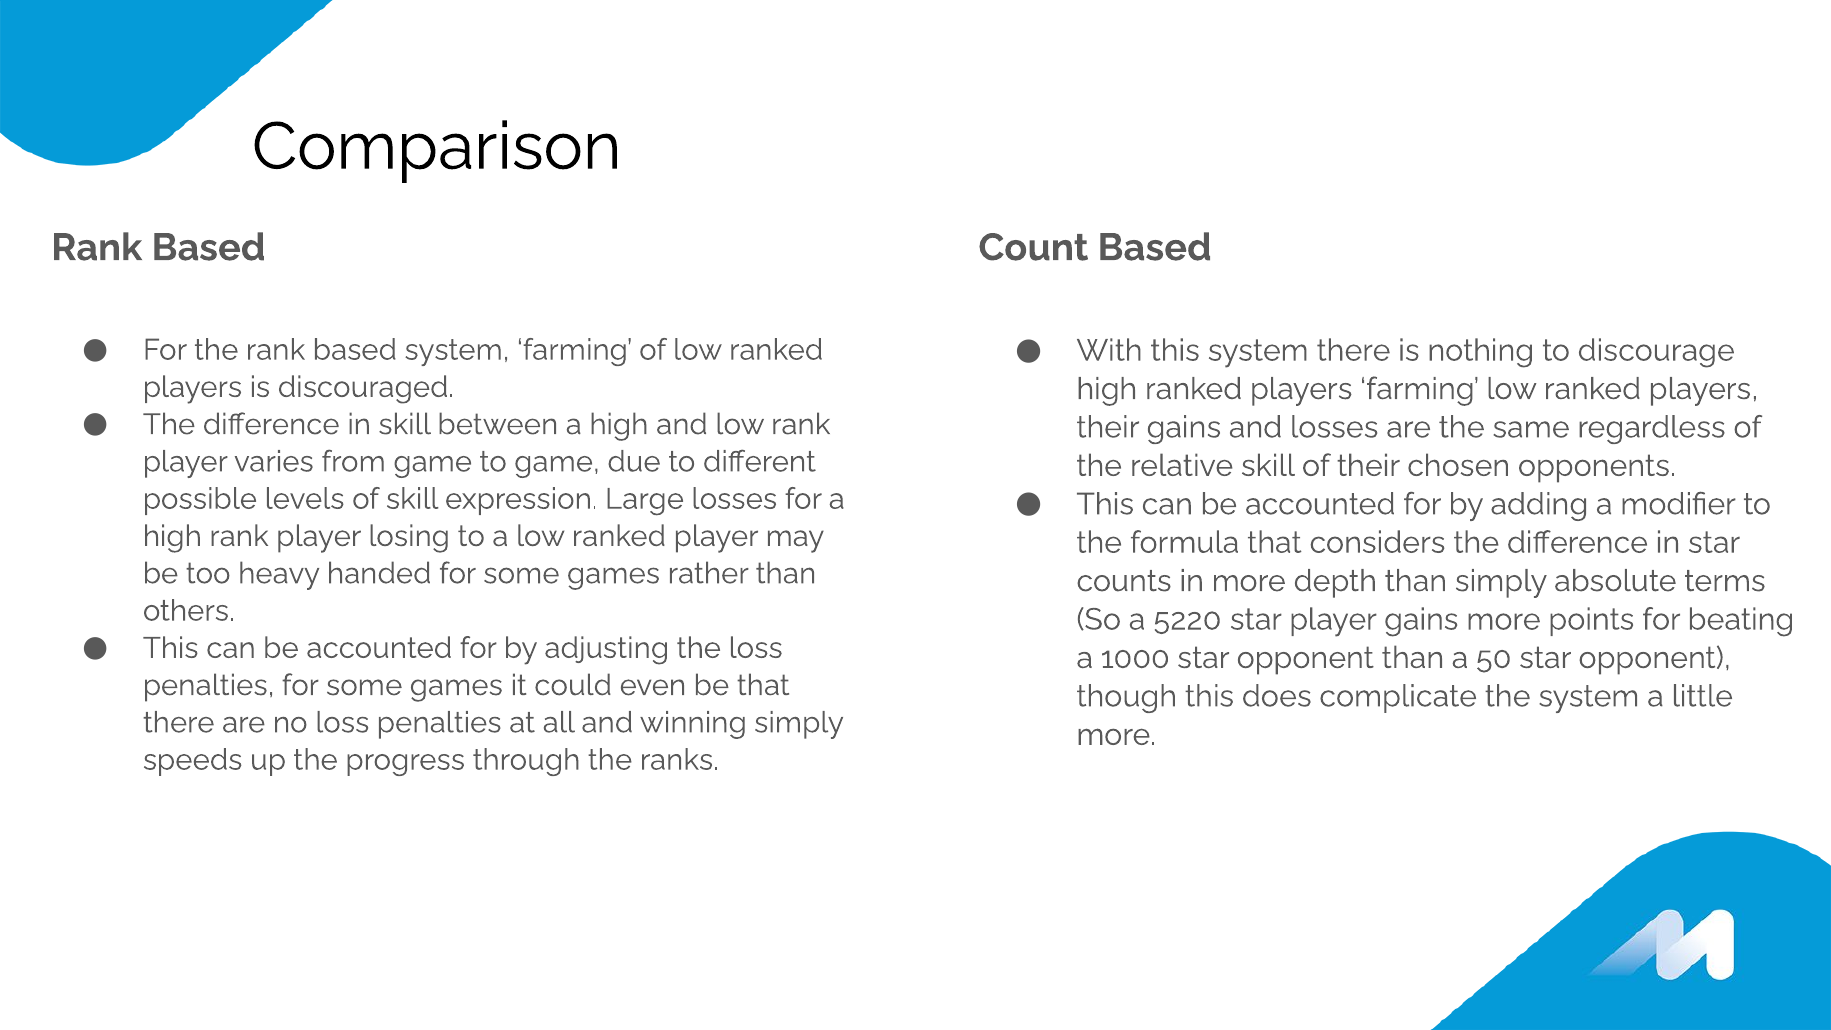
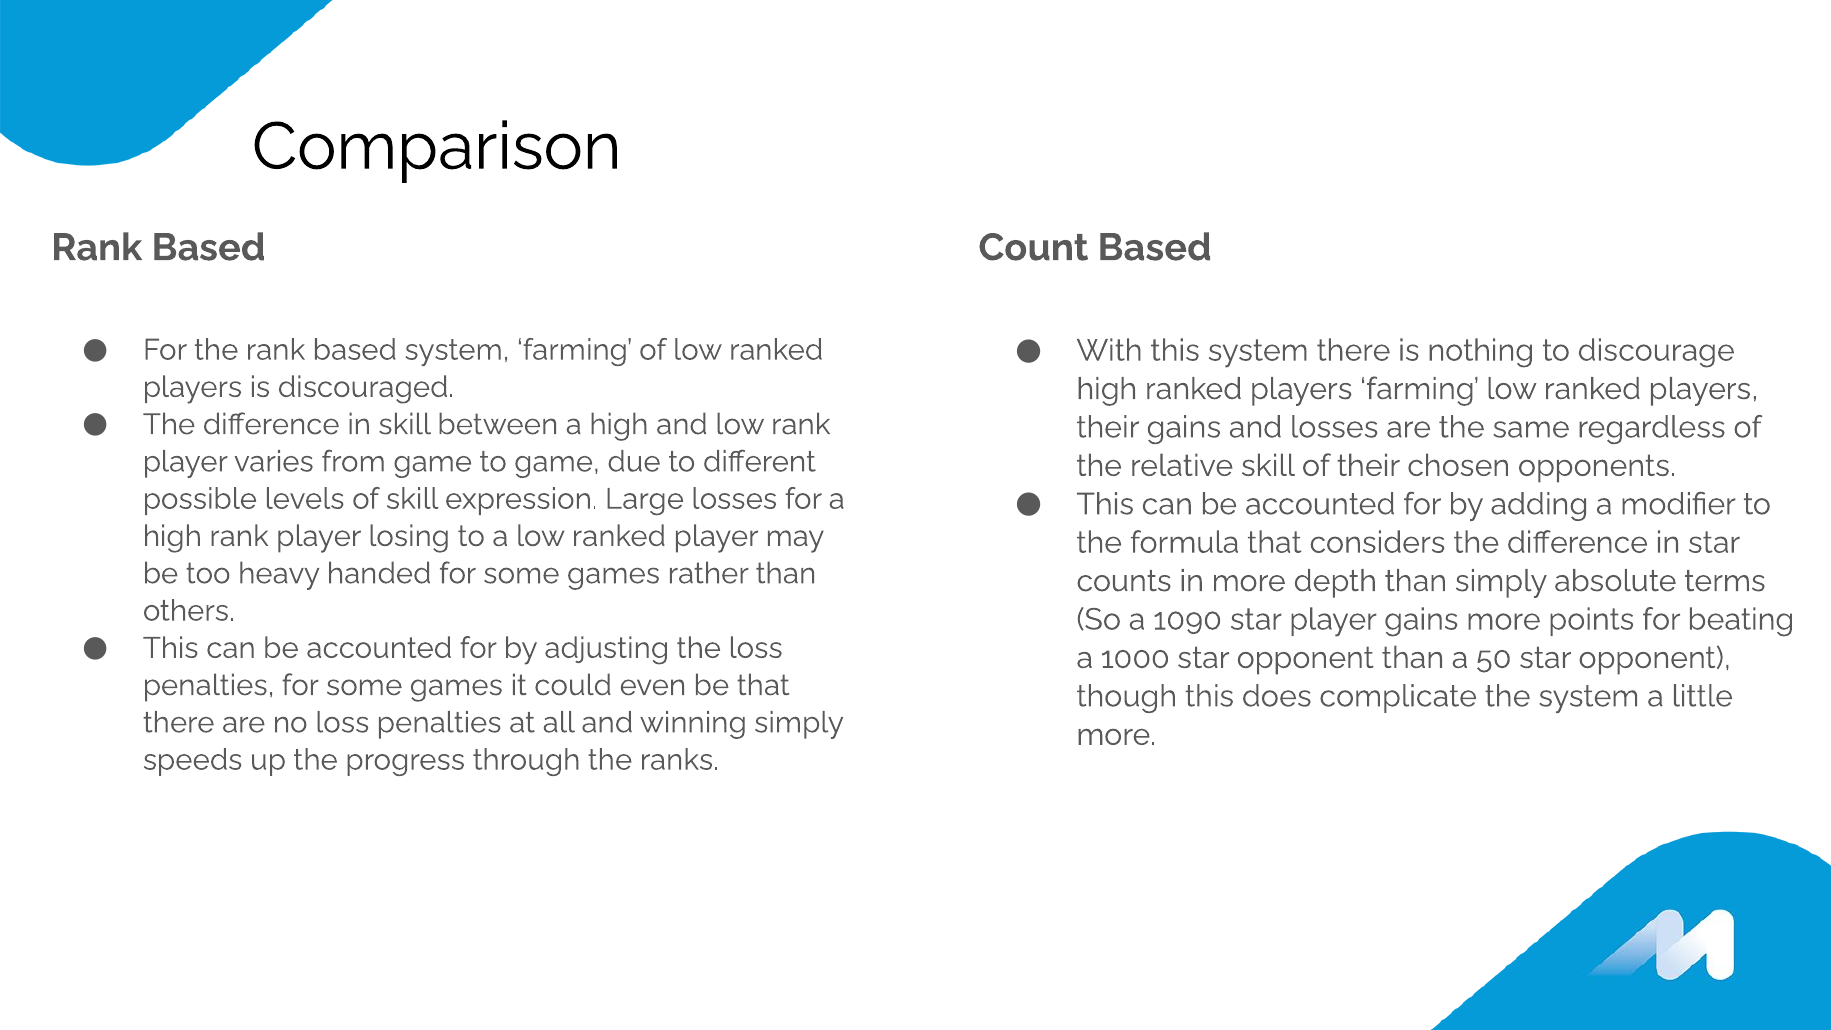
5220: 5220 -> 1090 (1187, 619)
